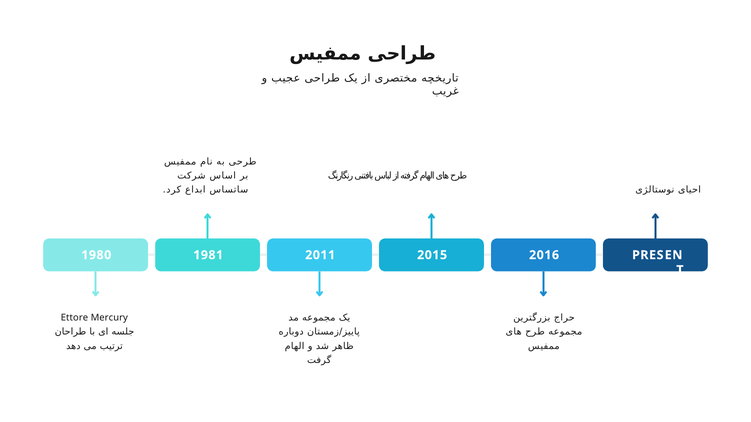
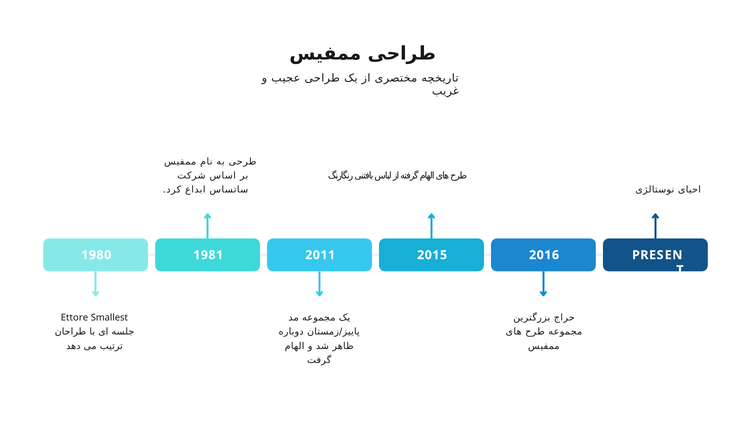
Mercury: Mercury -> Smallest (109, 318)
